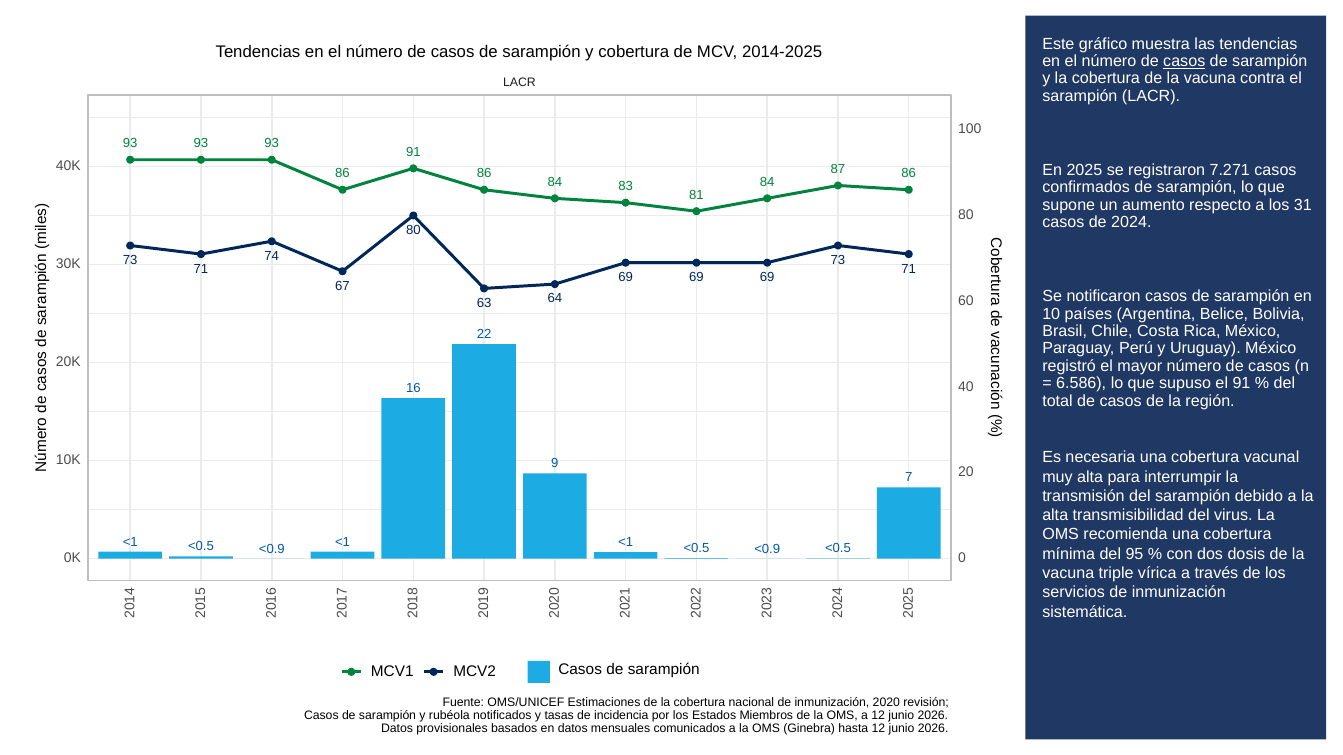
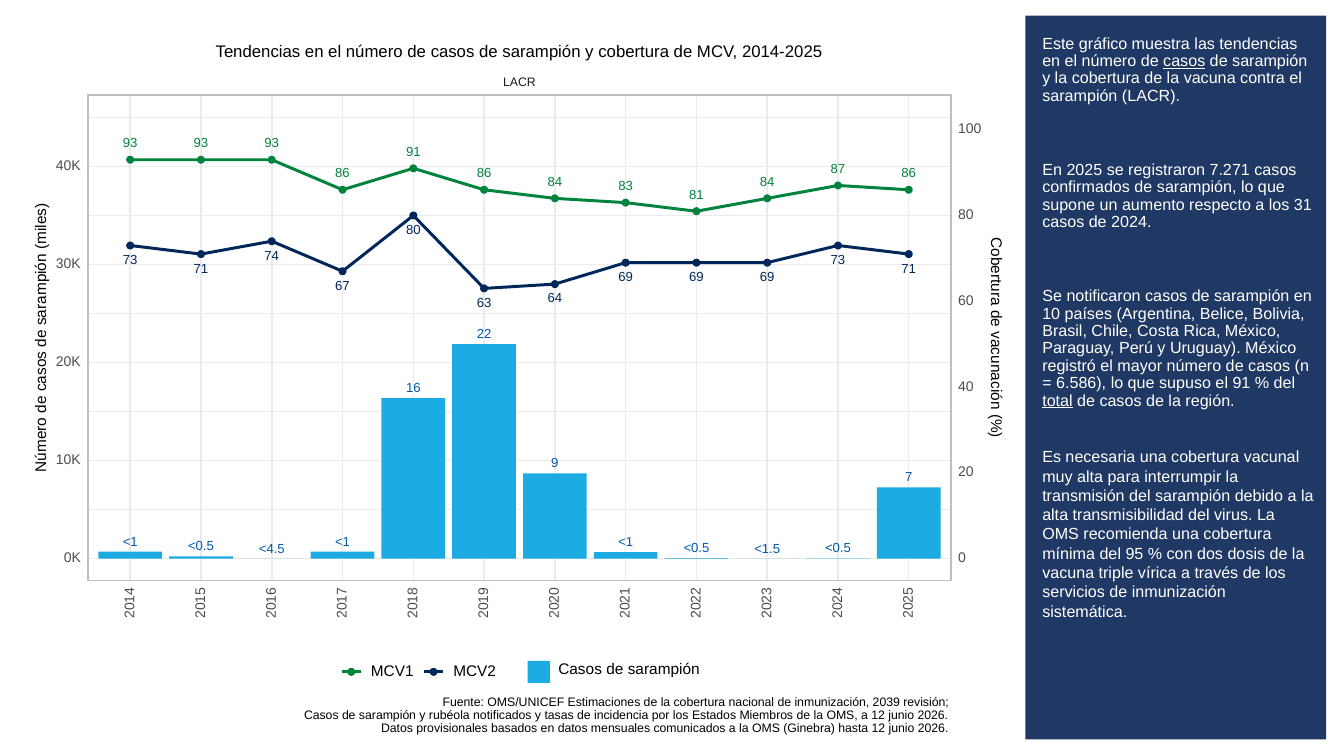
total underline: none -> present (1058, 401)
<0.9: <0.9 -> <4.5 (272, 549)
<0.9: <0.9 -> <1.5 (767, 549)
2020: 2020 -> 2039 (886, 703)
